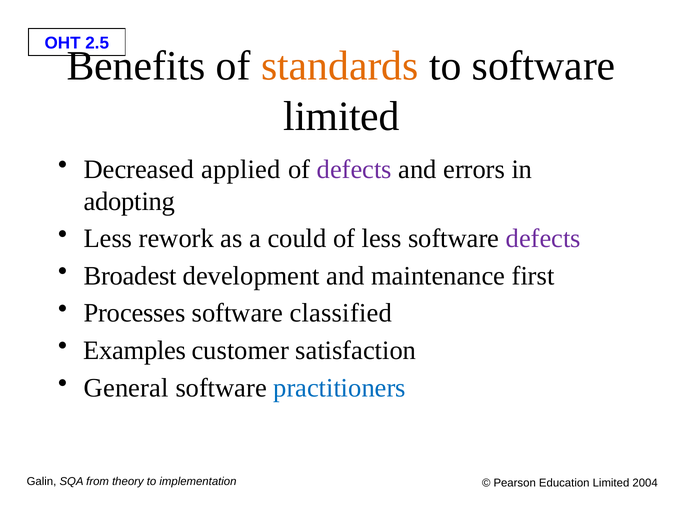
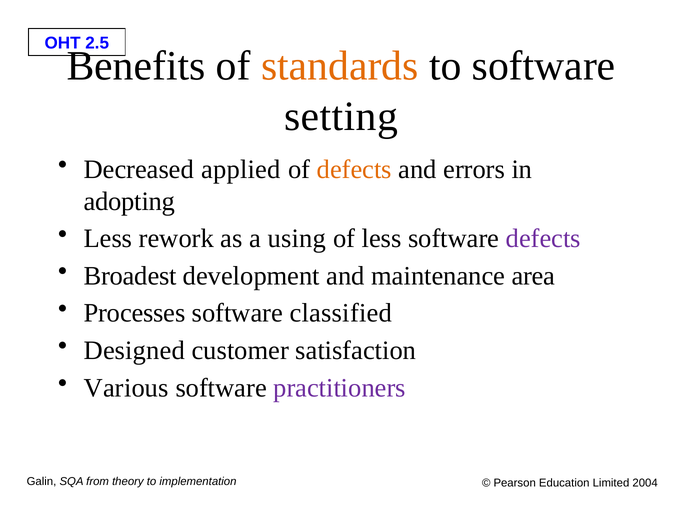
limited: limited -> setting (341, 116)
defects colour: purple -> orange (354, 169)
could: could -> using (297, 238)
first: first -> area (533, 276)
Examples: Examples -> Designed (134, 350)
General: General -> Various (126, 387)
practitioners colour: blue -> purple (340, 387)
